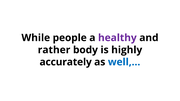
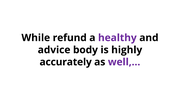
people: people -> refund (70, 38)
rather: rather -> advice (54, 50)
well,… colour: blue -> purple (124, 62)
